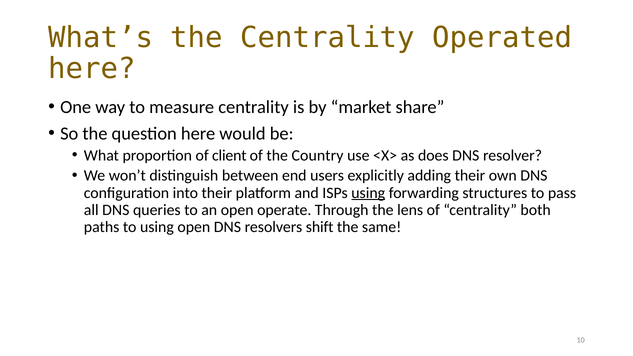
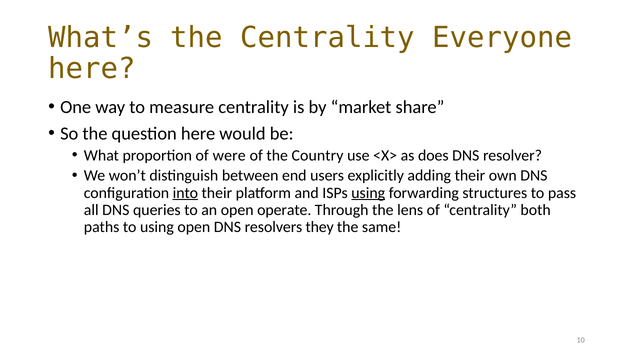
Operated: Operated -> Everyone (502, 38)
client: client -> were (229, 155)
into underline: none -> present (185, 193)
shift: shift -> they (320, 227)
